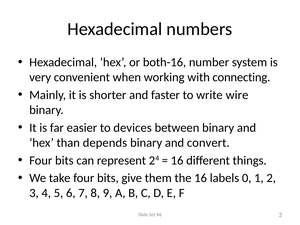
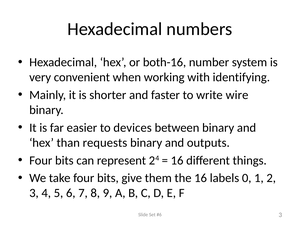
connecting: connecting -> identifying (241, 77)
depends: depends -> requests (105, 143)
convert: convert -> outputs (208, 143)
